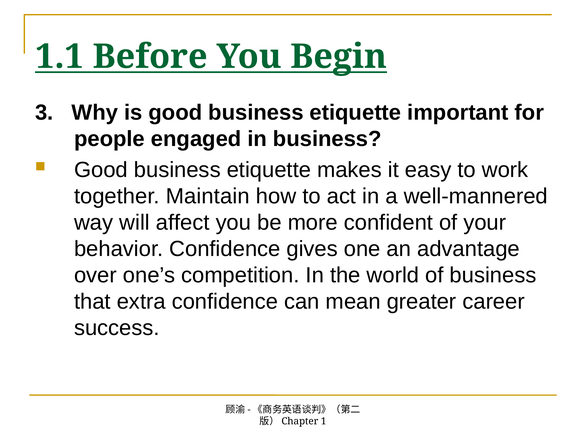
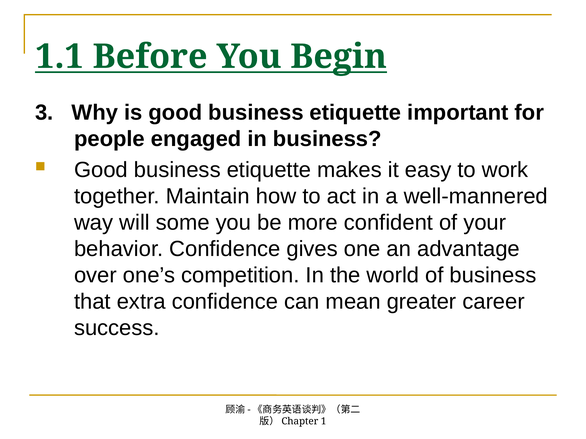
affect: affect -> some (183, 223)
